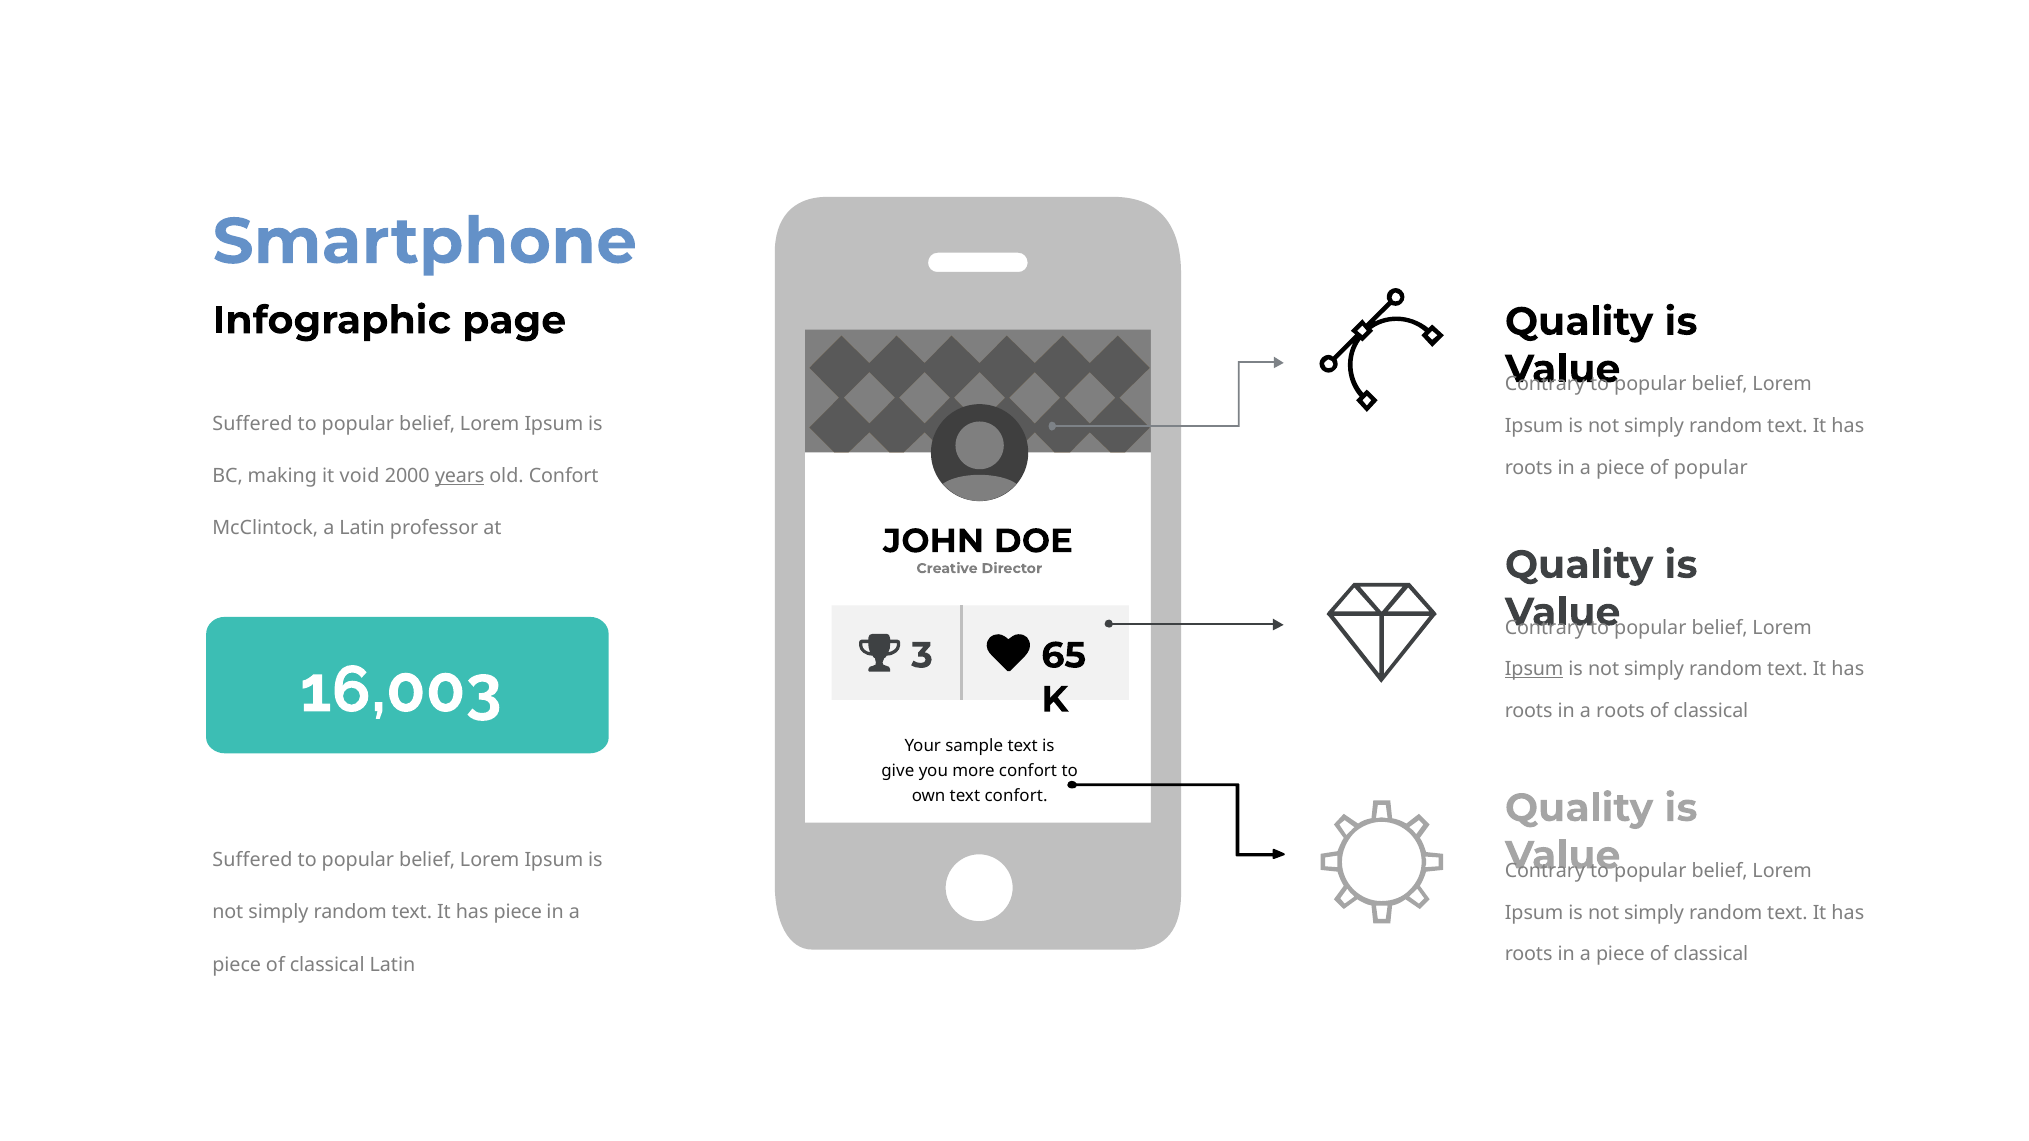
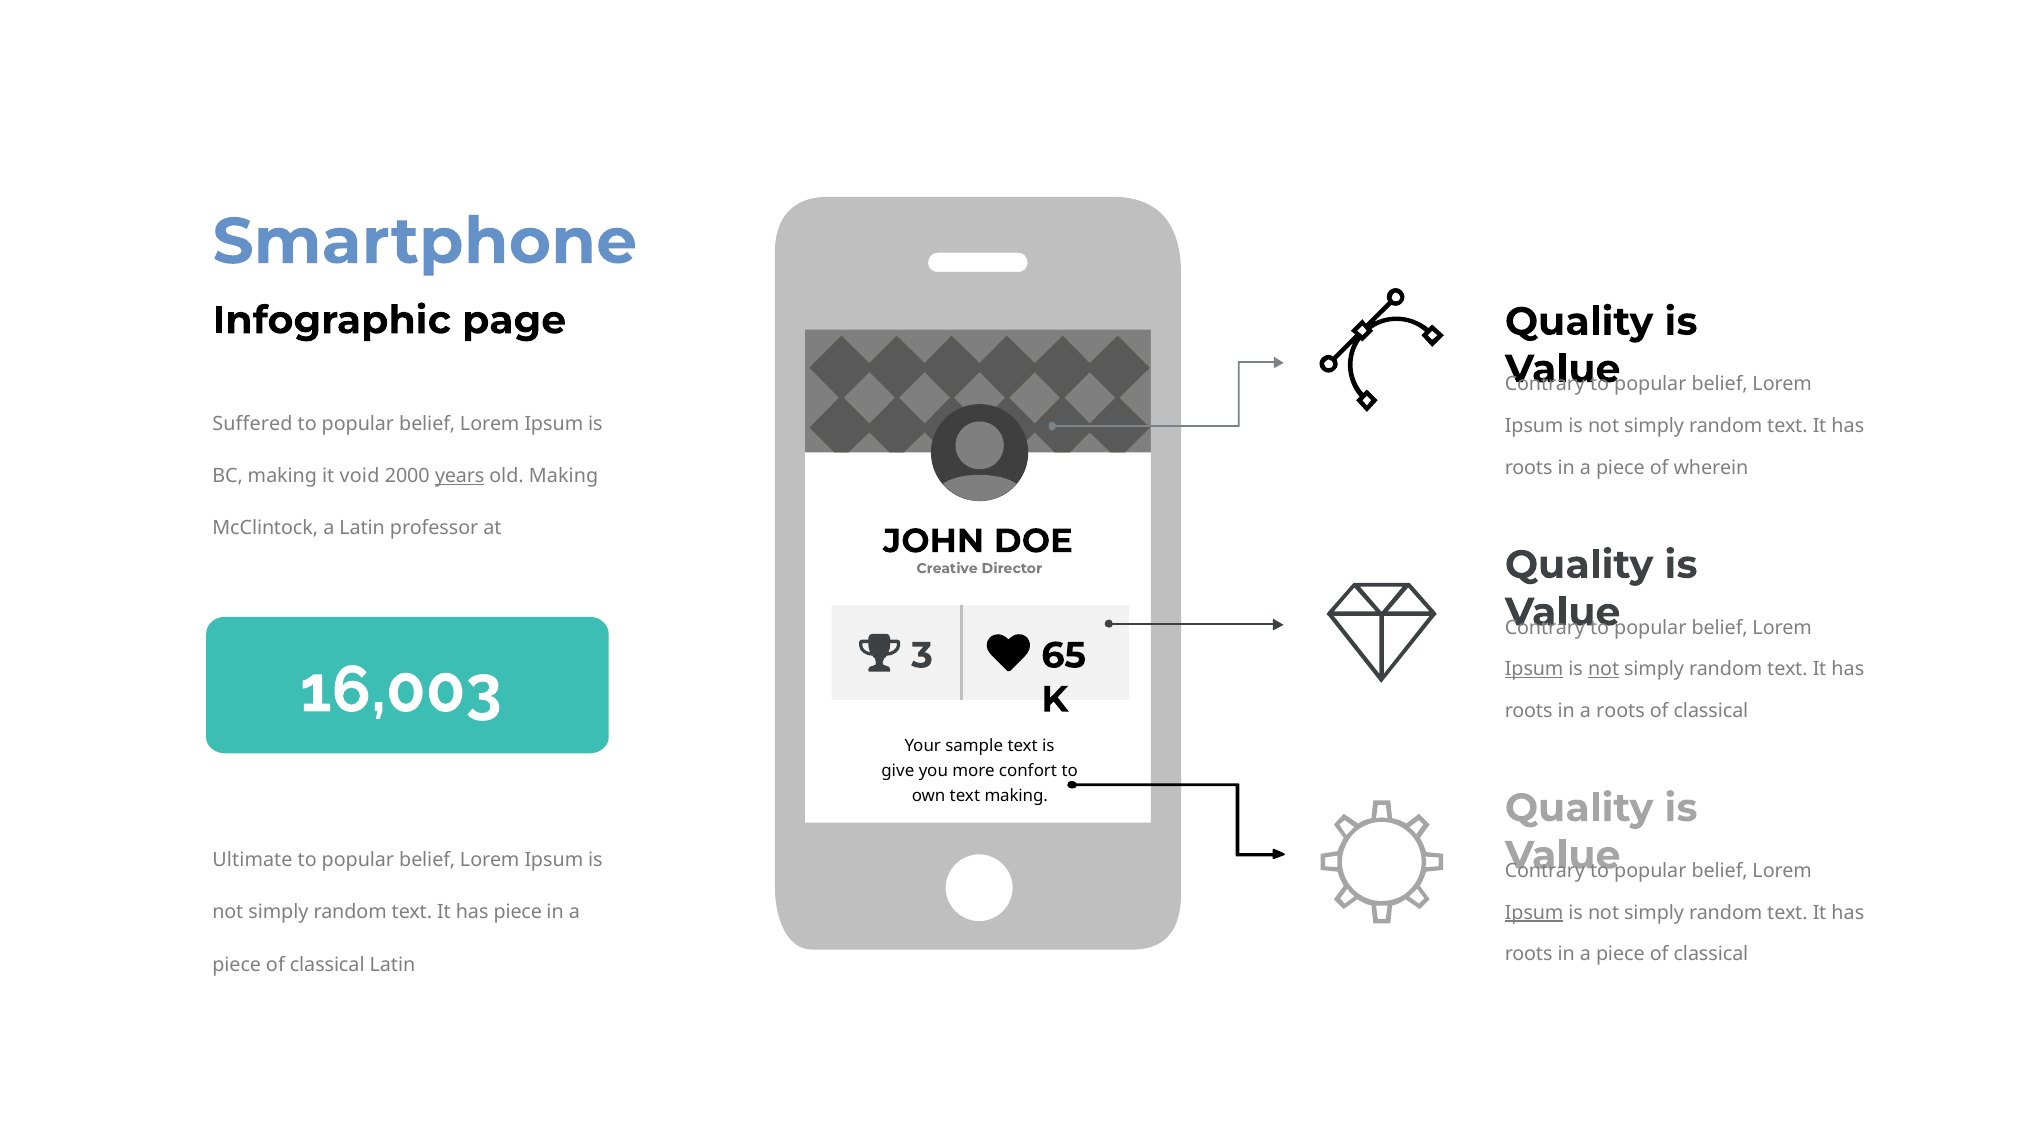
of popular: popular -> wherein (1711, 468)
old Confort: Confort -> Making (564, 476)
not underline: none -> present (1604, 670)
text confort: confort -> making (1016, 797)
Suffered: Suffered -> Ultimate (252, 860)
Ipsum underline: none -> present (1534, 913)
